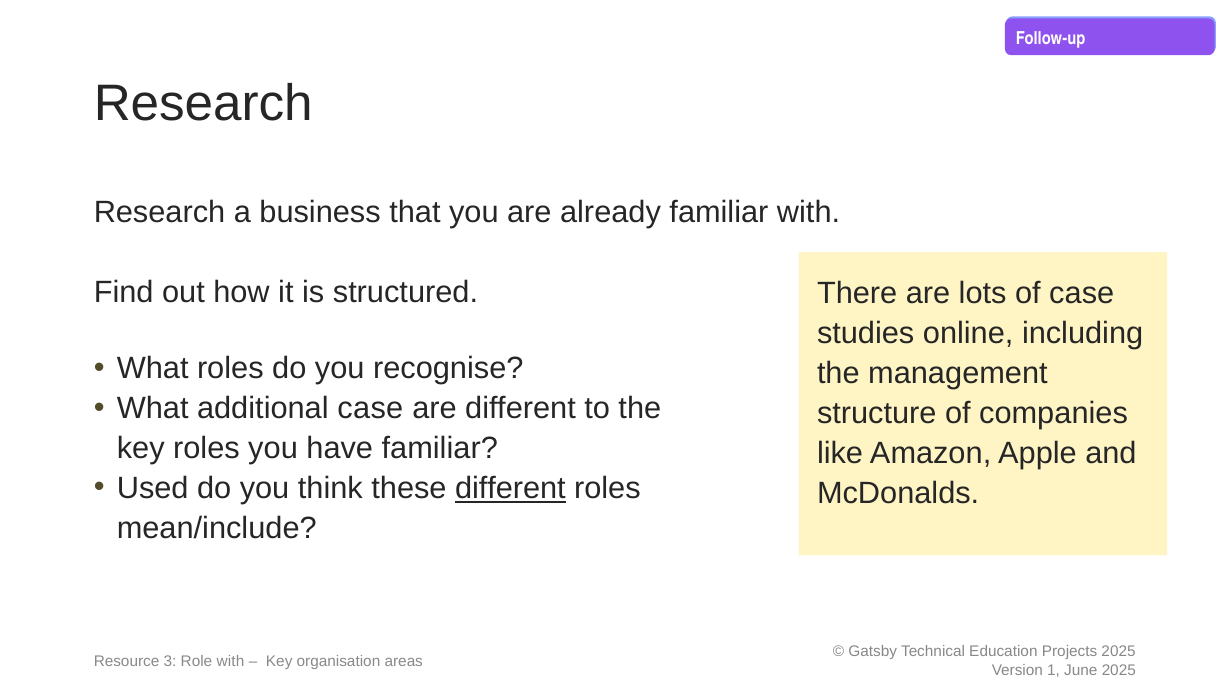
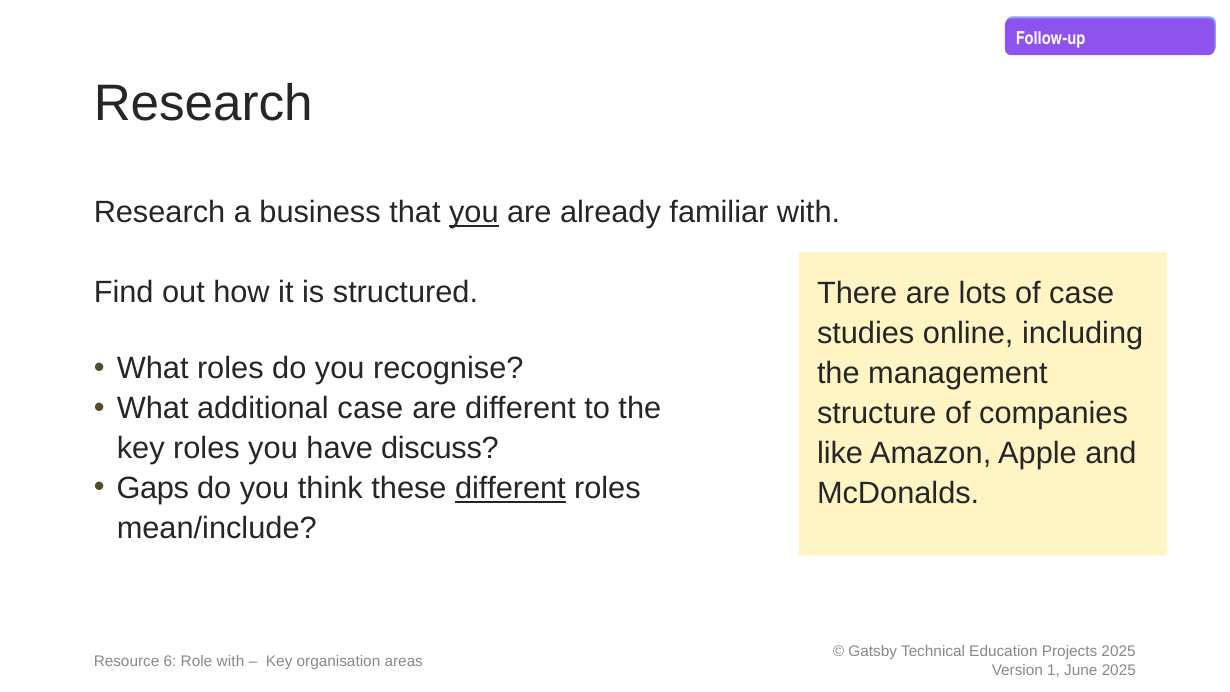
you underline: none -> present (474, 212)
have familiar: familiar -> discuss (440, 448)
Used: Used -> Gaps (153, 488)
3: 3 -> 6 (170, 661)
